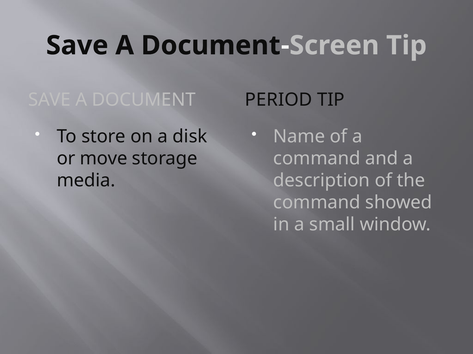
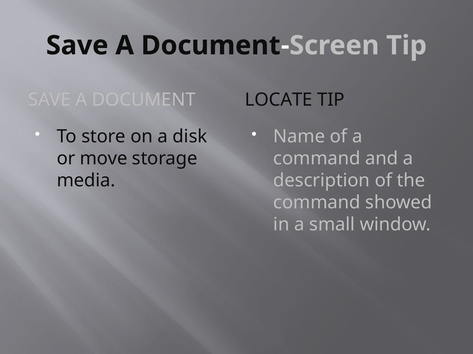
PERIOD: PERIOD -> LOCATE (279, 100)
